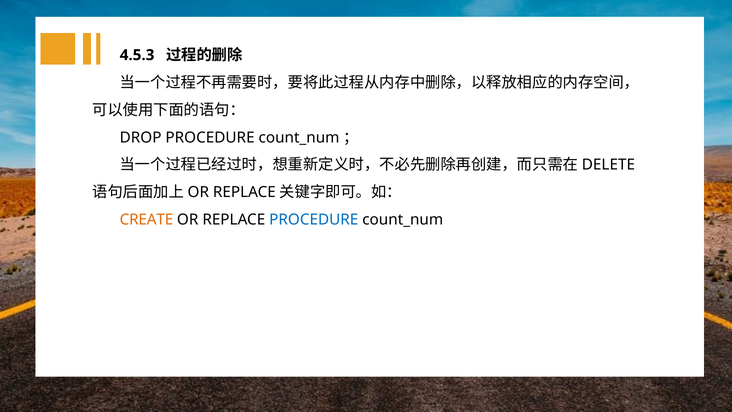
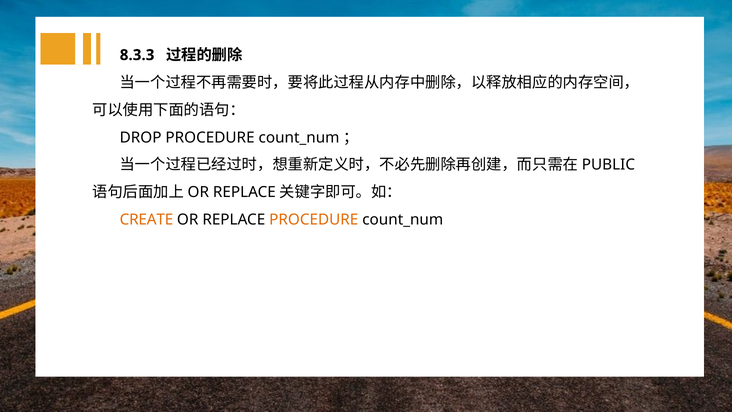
4.5.3: 4.5.3 -> 8.3.3 (137, 55)
DELETE: DELETE -> PUBLIC (608, 165)
PROCEDURE colour: blue -> orange (314, 220)
